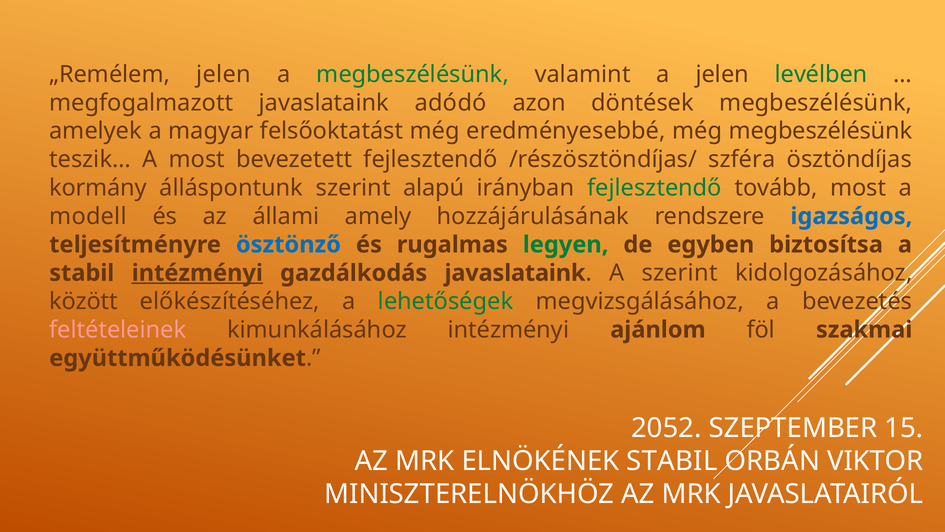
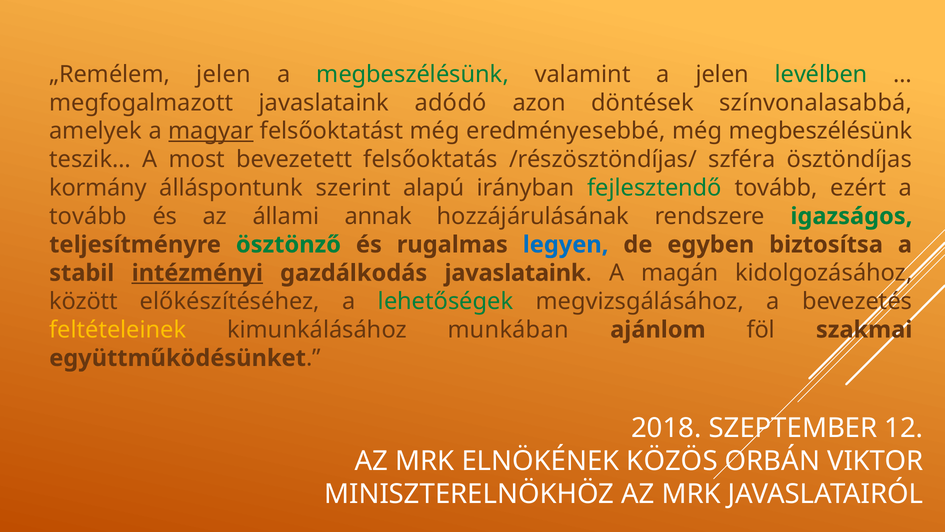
döntések megbeszélésünk: megbeszélésünk -> színvonalasabbá (816, 103)
magyar underline: none -> present (211, 131)
bevezetett fejlesztendő: fejlesztendő -> felsőoktatás (431, 159)
tovább most: most -> ezért (858, 188)
modell: modell -> tovább (88, 216)
amely: amely -> annak (378, 216)
igazságos colour: blue -> green (851, 216)
ösztönző colour: blue -> green (288, 244)
legyen colour: green -> blue (566, 244)
A szerint: szerint -> magán (680, 273)
feltételeinek colour: pink -> yellow (118, 329)
kimunkálásához intézményi: intézményi -> munkában (508, 329)
2052: 2052 -> 2018 (666, 428)
15: 15 -> 12 (904, 428)
ELNÖKÉNEK STABIL: STABIL -> KÖZÖS (672, 461)
